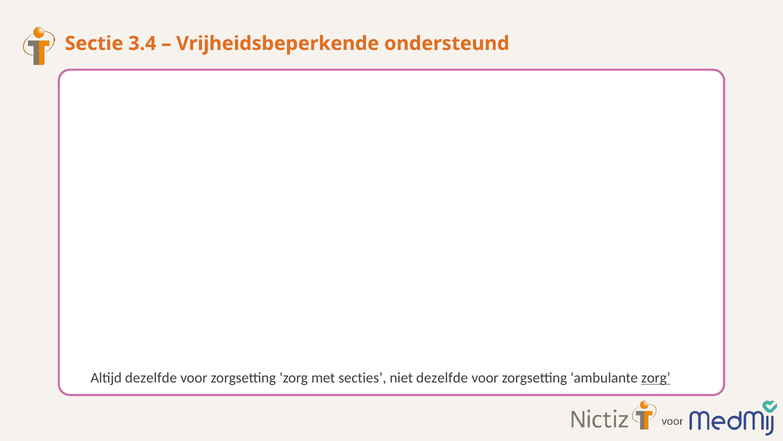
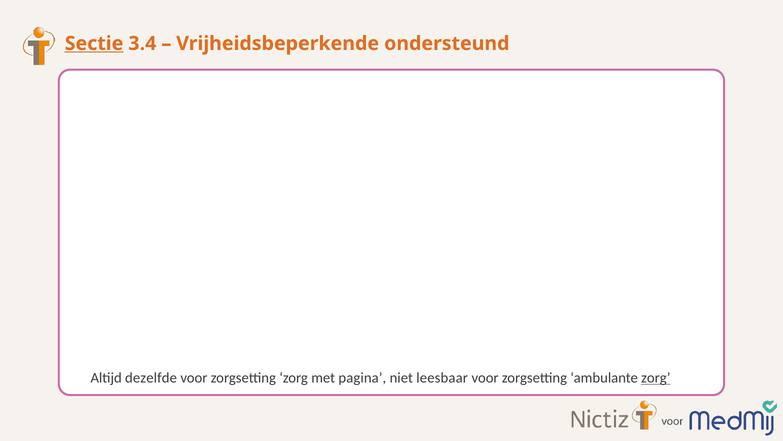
Sectie underline: none -> present (94, 43)
secties: secties -> pagina (362, 378)
niet dezelfde: dezelfde -> leesbaar (442, 378)
